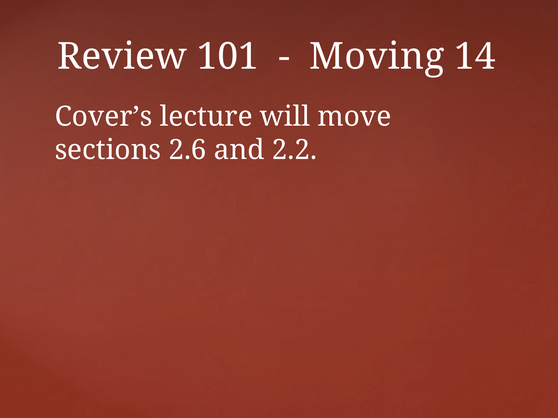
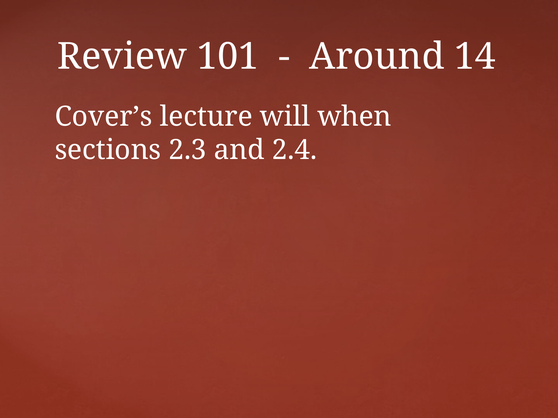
Moving: Moving -> Around (377, 57)
move: move -> when (354, 117)
2.6: 2.6 -> 2.3 (188, 150)
2.2: 2.2 -> 2.4 (294, 150)
